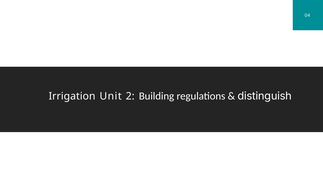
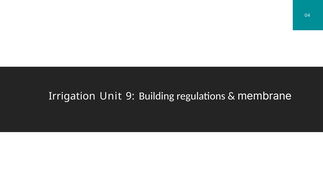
2: 2 -> 9 (130, 96)
distinguish: distinguish -> membrane (265, 96)
